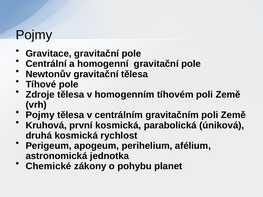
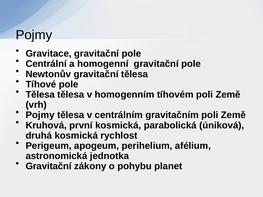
Zdroje: Zdroje -> Tělesa (40, 95)
Chemické: Chemické -> Gravitační (49, 166)
